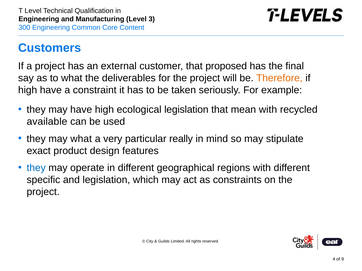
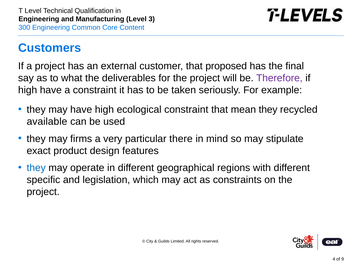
Therefore colour: orange -> purple (279, 78)
ecological legislation: legislation -> constraint (186, 110)
mean with: with -> they (268, 110)
may what: what -> firms (81, 139)
really: really -> there (181, 139)
